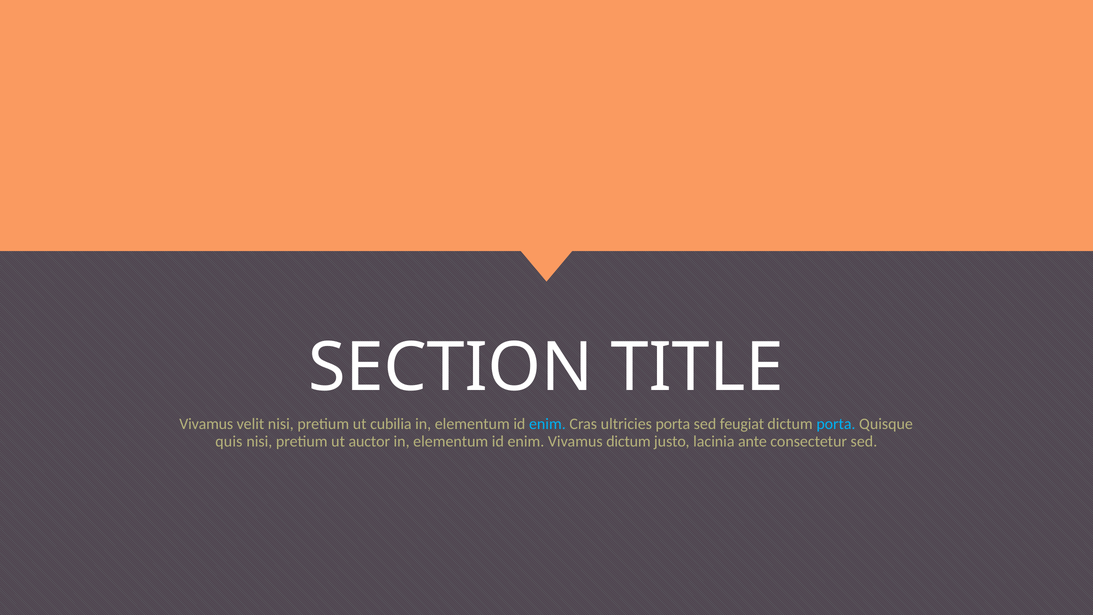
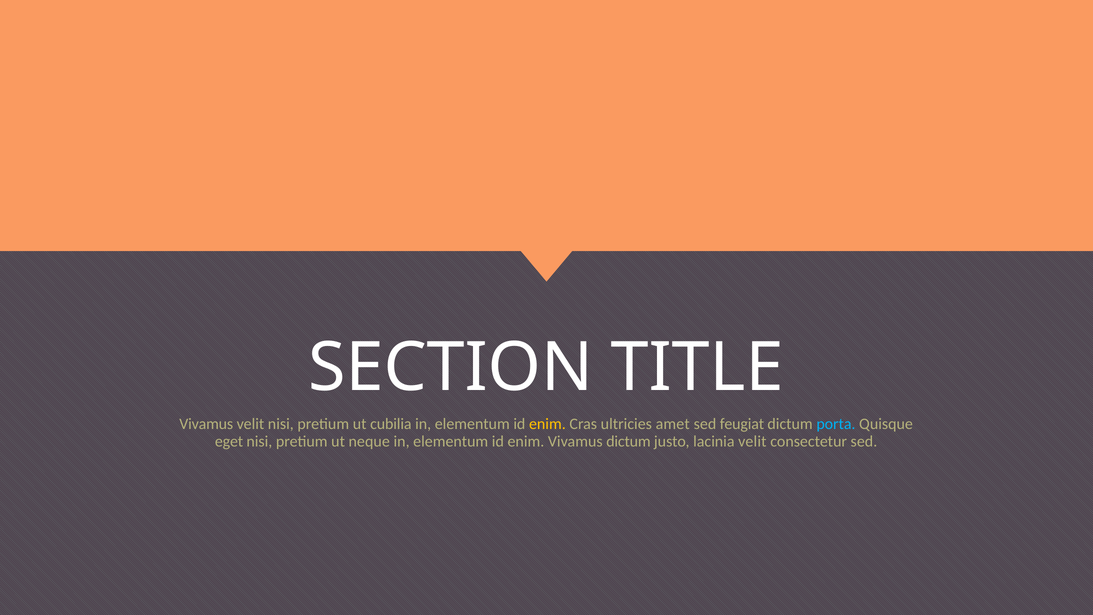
enim colour: light blue -> yellow (547, 424)
ultricies porta: porta -> amet (673, 424)
quis: quis -> eget (229, 441)
auctor: auctor -> neque (369, 441)
lacinia ante: ante -> velit (752, 441)
